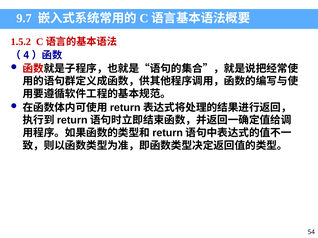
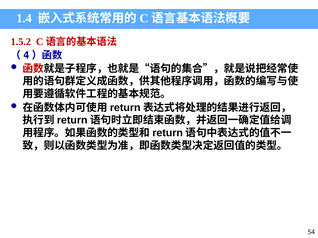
9.7: 9.7 -> 1.4 (24, 18)
